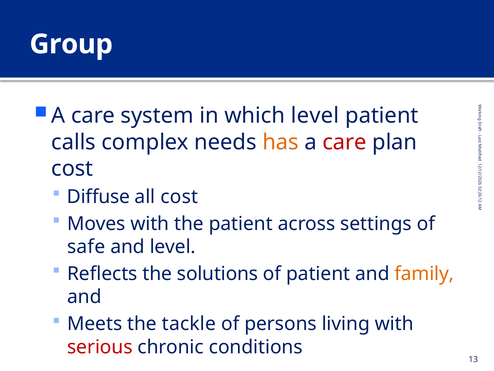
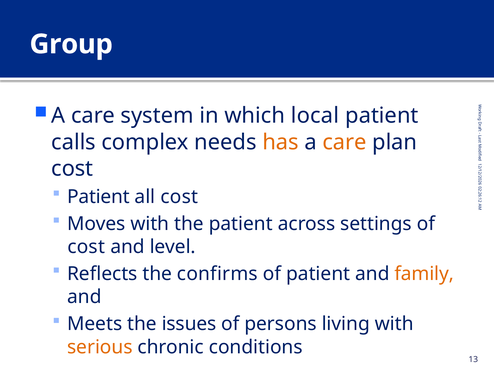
which level: level -> local (315, 116)
care colour: red -> orange (345, 142)
Diffuse: Diffuse -> Patient (98, 197)
safe: safe -> cost (86, 247)
solutions: solutions -> confirms (217, 274)
tackle: tackle -> issues (189, 323)
serious colour: red -> orange (100, 347)
